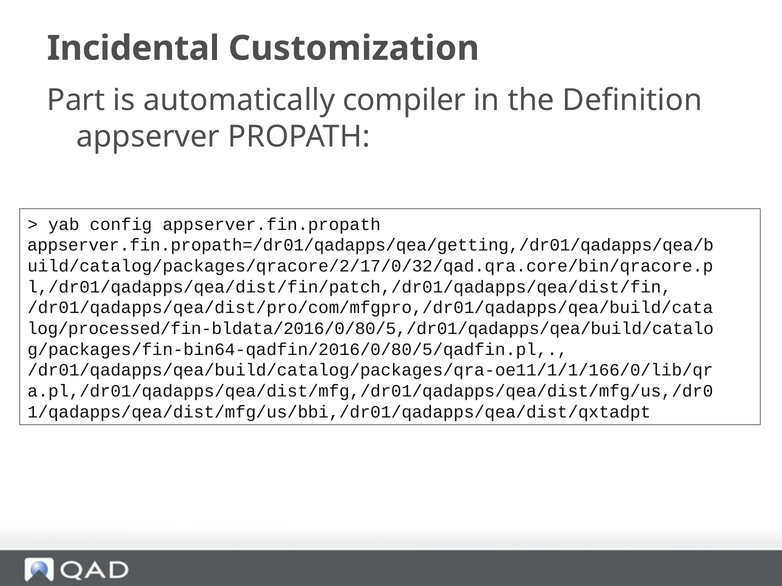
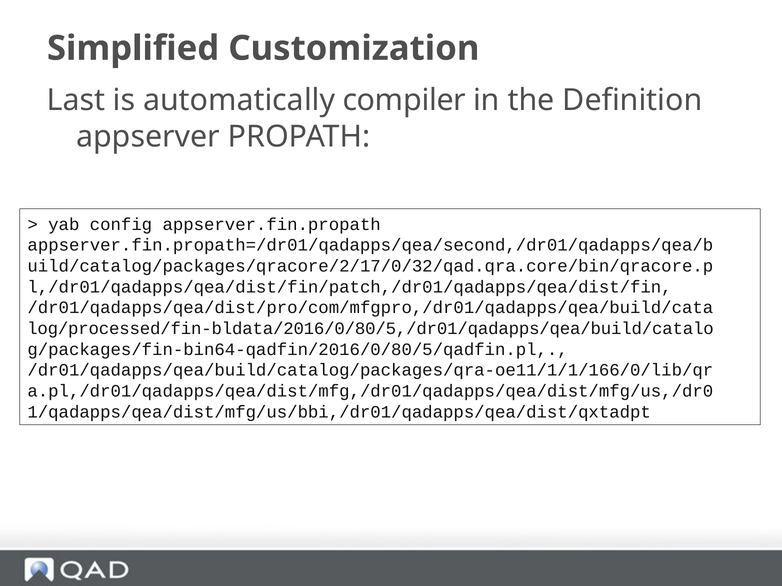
Incidental: Incidental -> Simplified (133, 48)
Part: Part -> Last (76, 101)
appserver.fin.propath=/dr01/qadapps/qea/getting,/dr01/qadapps/qea/b: appserver.fin.propath=/dr01/qadapps/qea/getting,/dr01/qadapps/qea/b -> appserver.fin.propath=/dr01/qadapps/qea/second,/dr01/qadapps/qea/b (370, 245)
